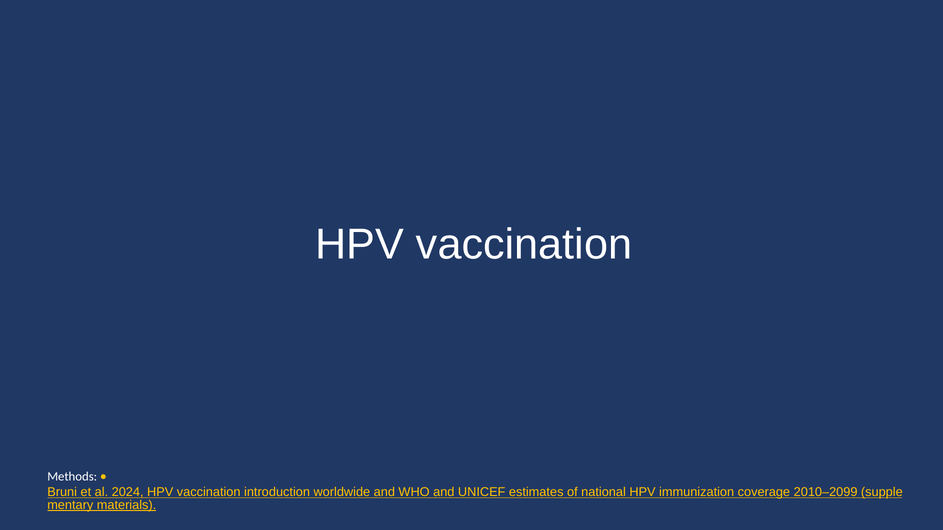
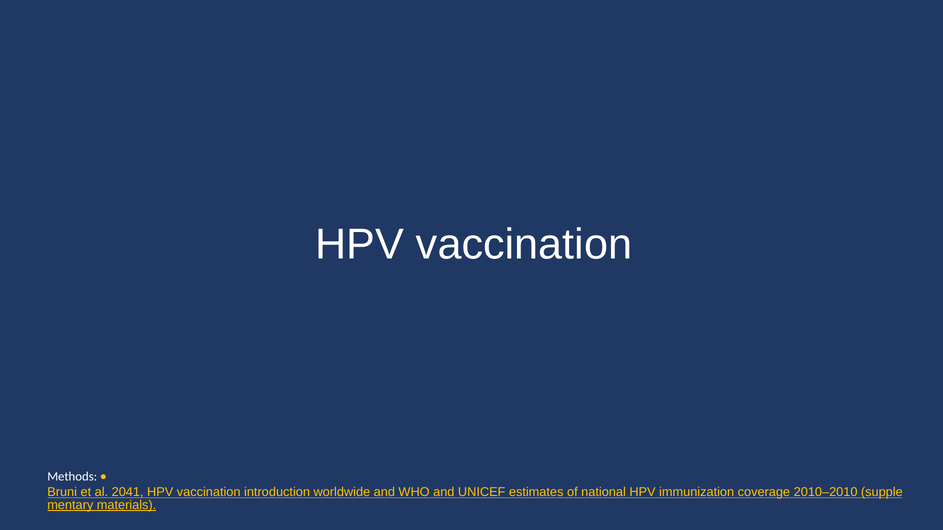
2024: 2024 -> 2041 (128, 492)
2010–2099: 2010–2099 -> 2010–2010 (826, 492)
